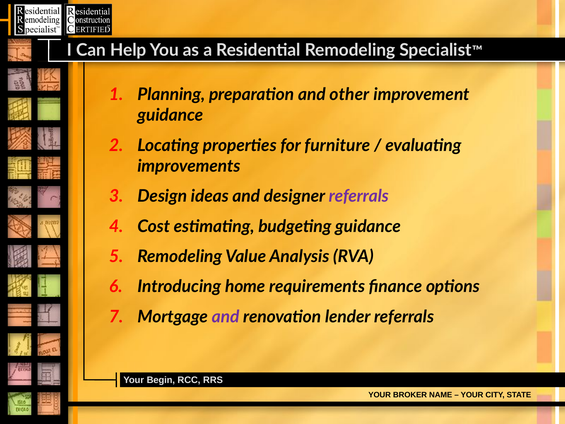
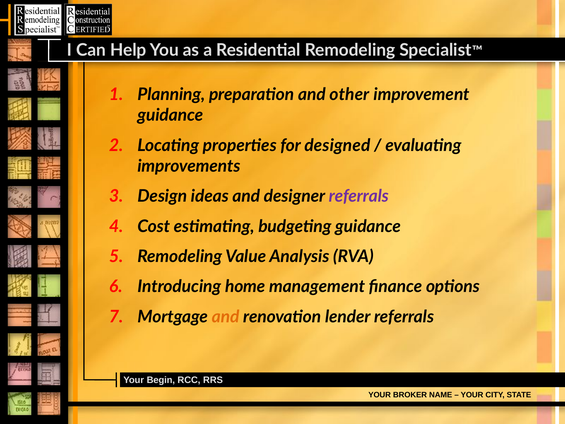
furniture: furniture -> designed (337, 145)
requirements: requirements -> management (317, 286)
and colour: purple -> orange (226, 317)
